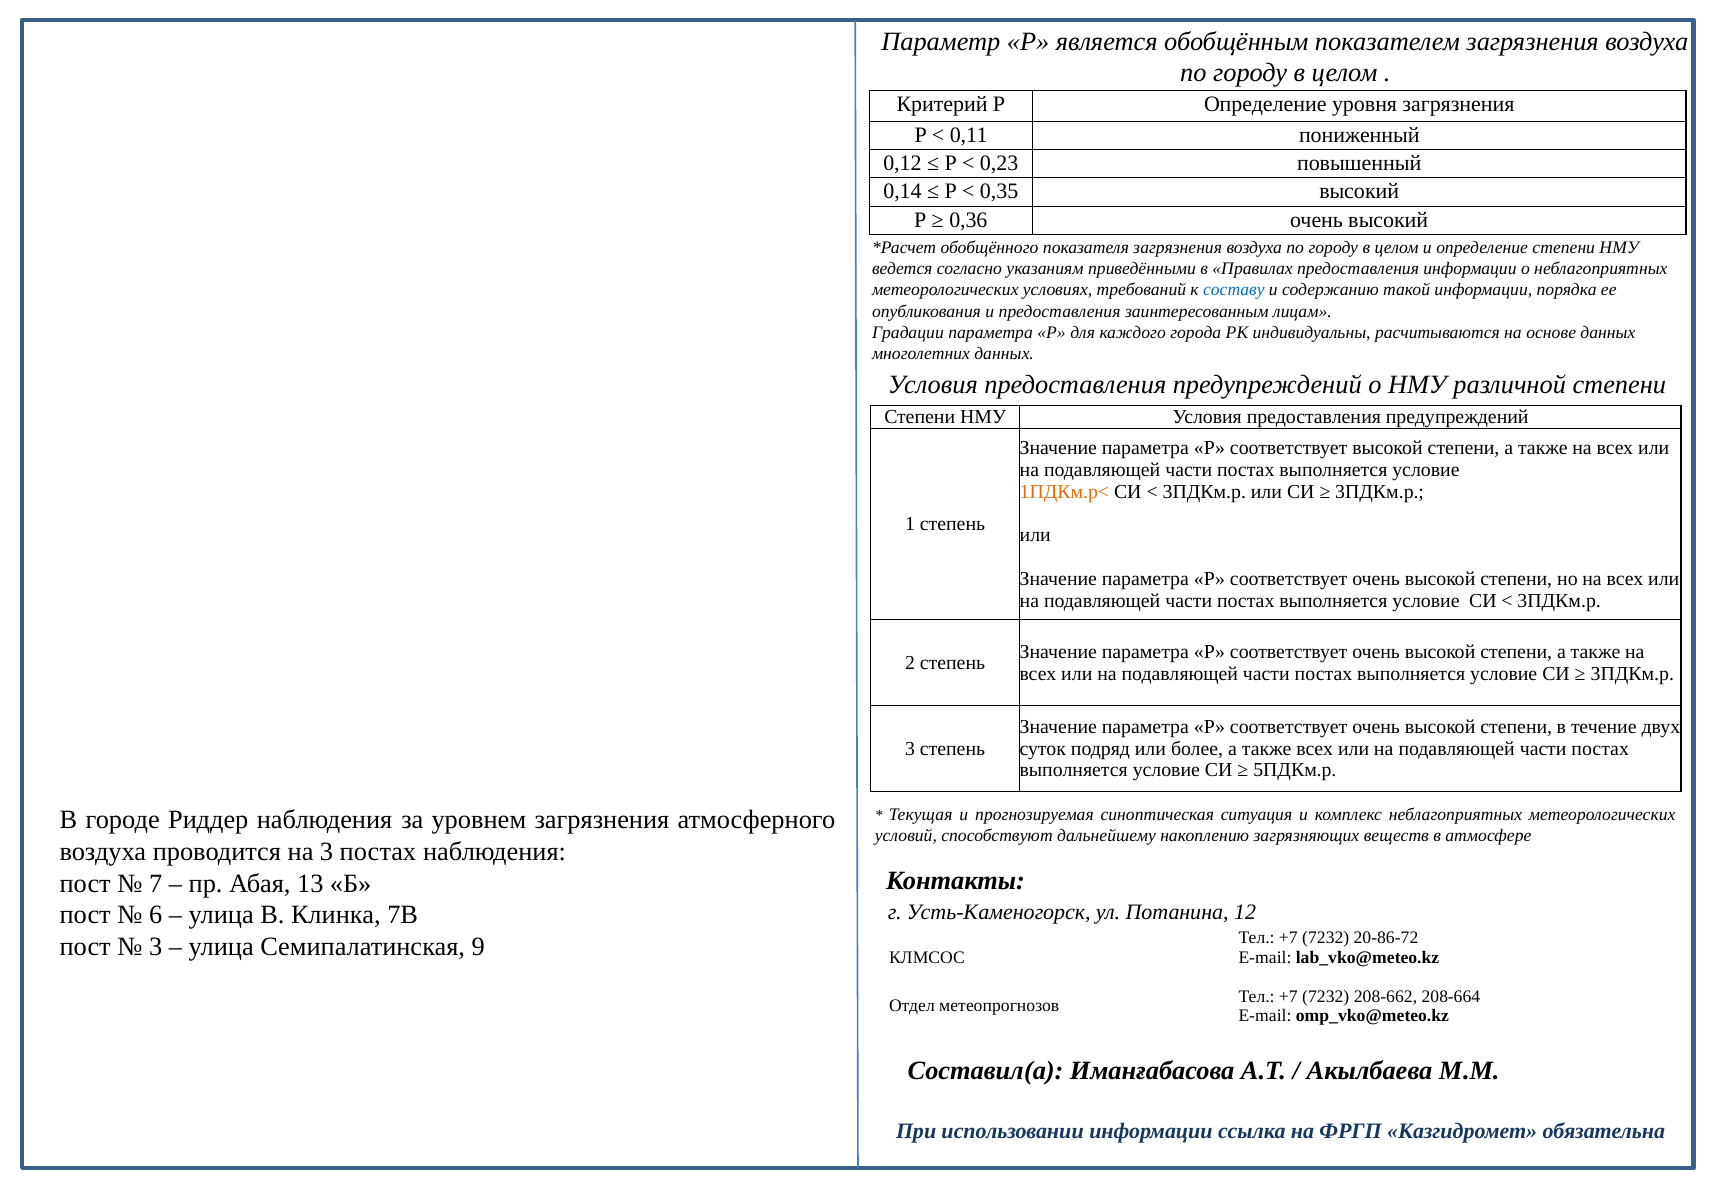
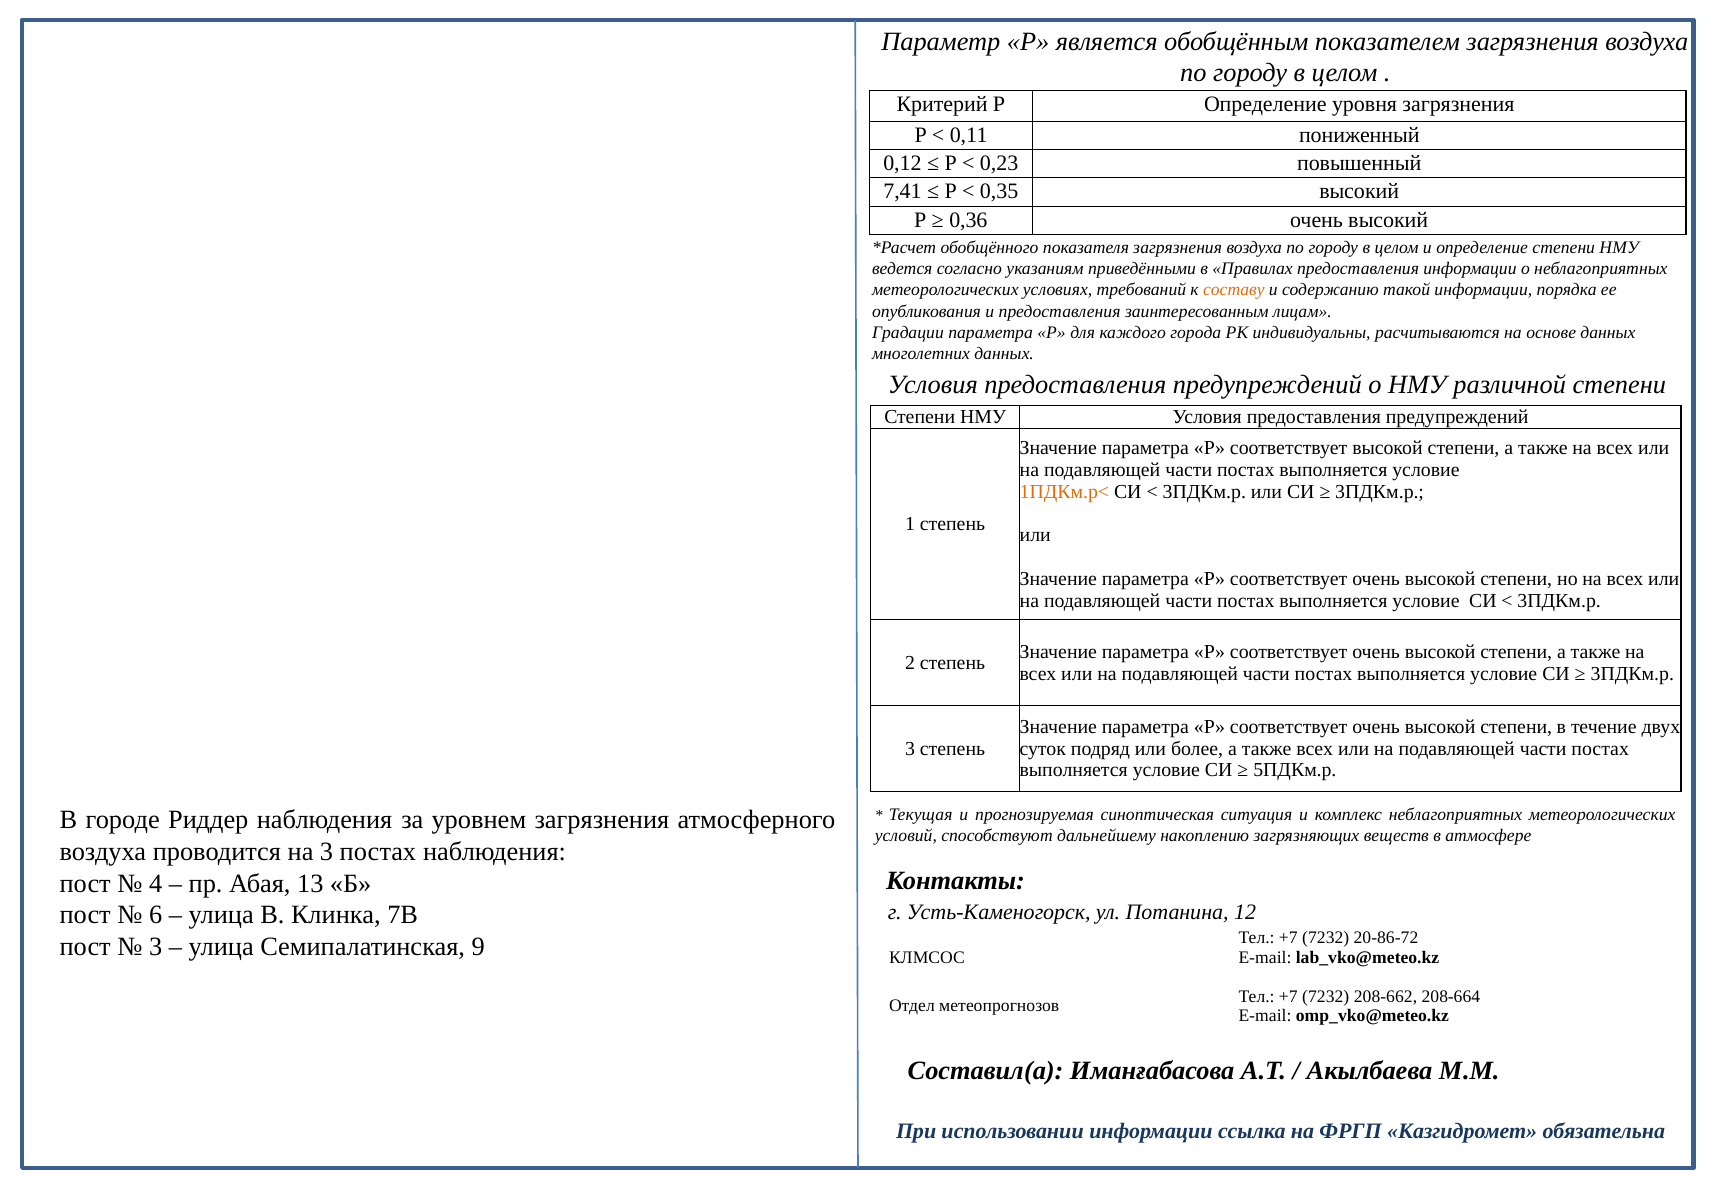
0,14: 0,14 -> 7,41 (902, 192)
составу colour: blue -> orange (1234, 290)
7: 7 -> 4 (156, 883)
